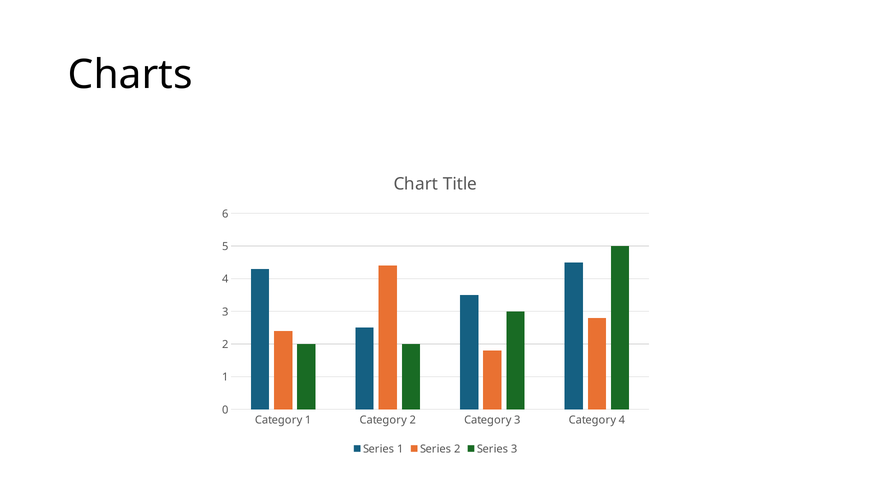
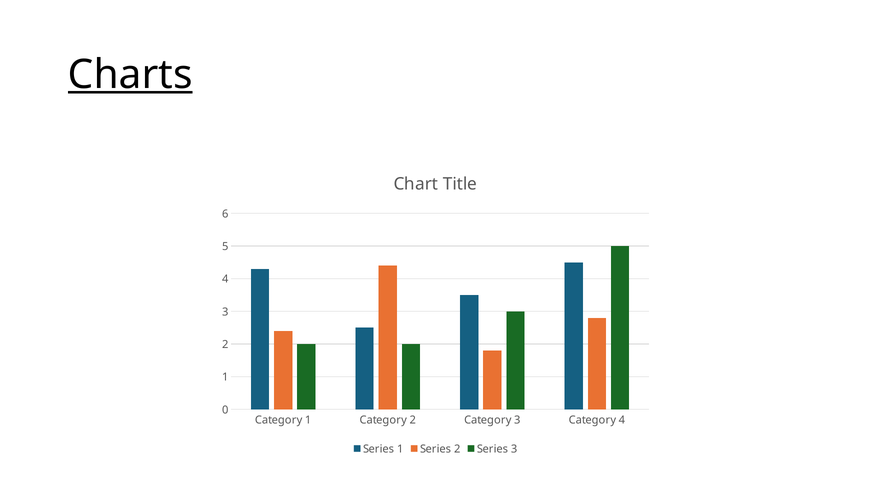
Charts underline: none -> present (130, 75)
